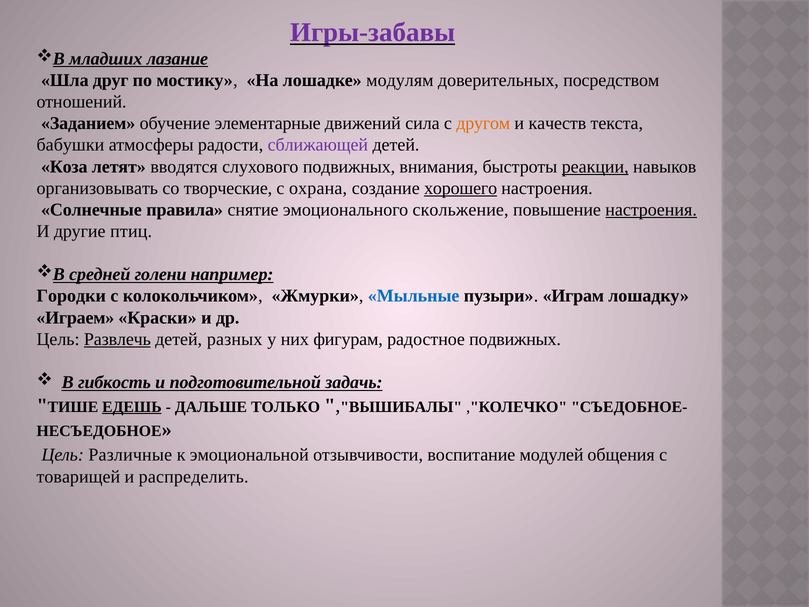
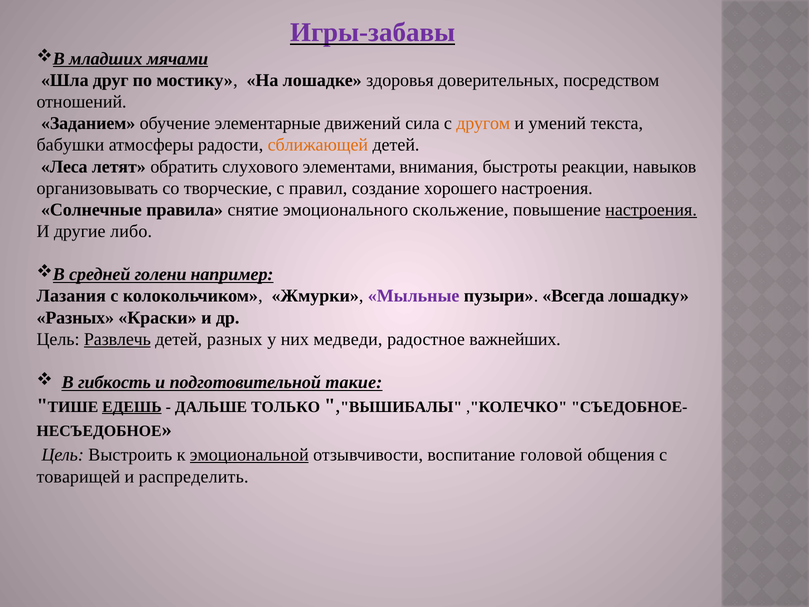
лазание: лазание -> мячами (177, 59)
модулям: модулям -> здоровья (400, 80)
качеств: качеств -> умений (557, 123)
сближающей colour: purple -> orange (318, 145)
Коза: Коза -> Леса (64, 167)
вводятся: вводятся -> обратить (184, 167)
слухового подвижных: подвижных -> элементами (349, 167)
реакции underline: present -> none (595, 167)
охрана: охрана -> правил (318, 188)
хорошего underline: present -> none (461, 188)
птиц: птиц -> либо (131, 231)
Городки: Городки -> Лазания (71, 296)
Мыльные colour: blue -> purple (414, 296)
Играм: Играм -> Всегда (573, 296)
Играем: Играем -> Разных (75, 317)
фигурам: фигурам -> медведи (348, 339)
радостное подвижных: подвижных -> важнейших (515, 339)
задачь: задачь -> такие (354, 382)
Различные: Различные -> Выстроить (130, 455)
эмоциональной underline: none -> present (249, 455)
модулей: модулей -> головой (551, 455)
